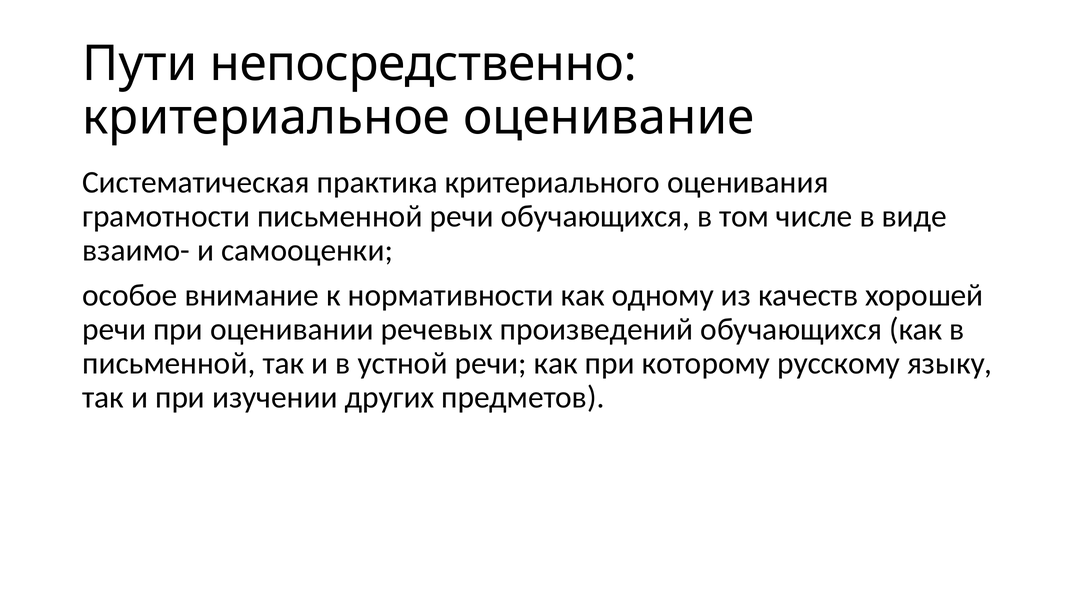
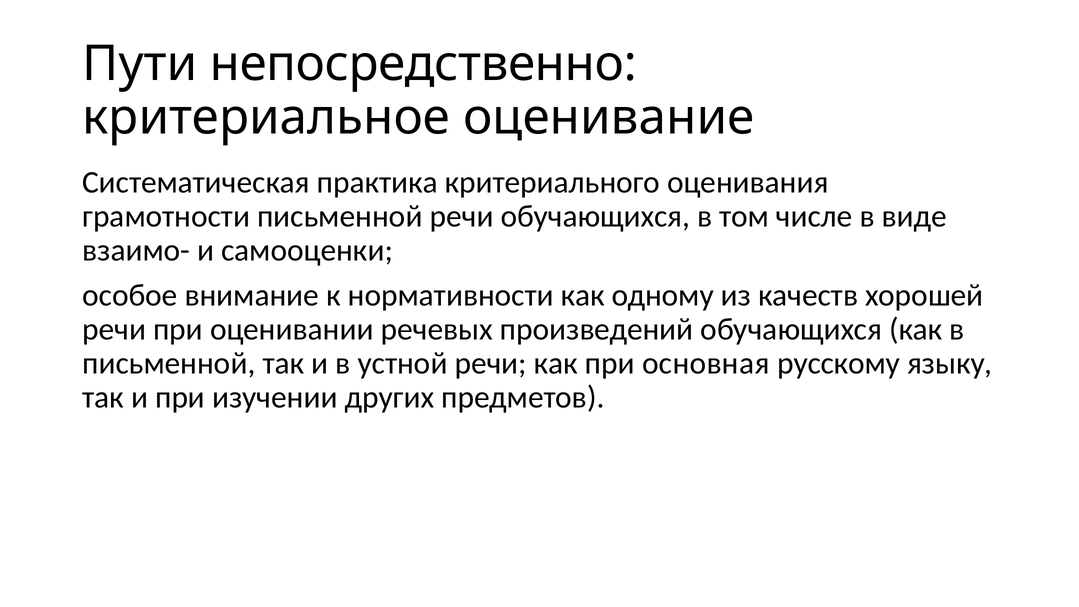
которому: которому -> основная (706, 363)
